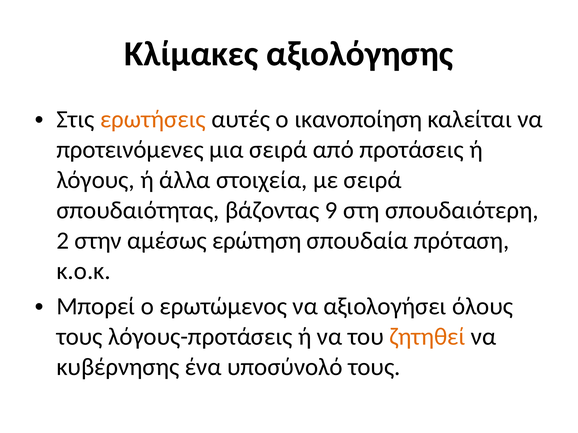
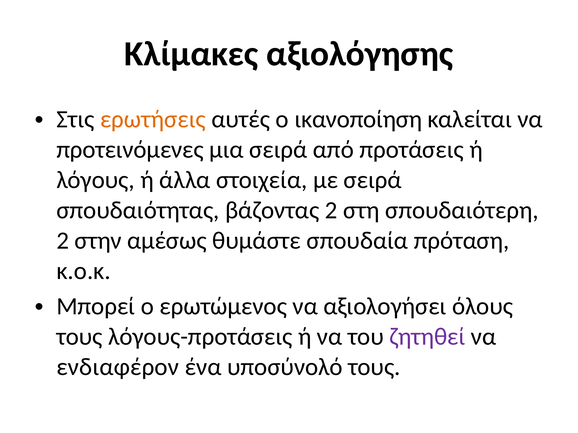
βάζοντας 9: 9 -> 2 (331, 211)
ερώτηση: ερώτηση -> θυμάστε (257, 241)
ζητηθεί colour: orange -> purple (427, 337)
κυβέρνησης: κυβέρνησης -> ενδιαφέρον (118, 368)
